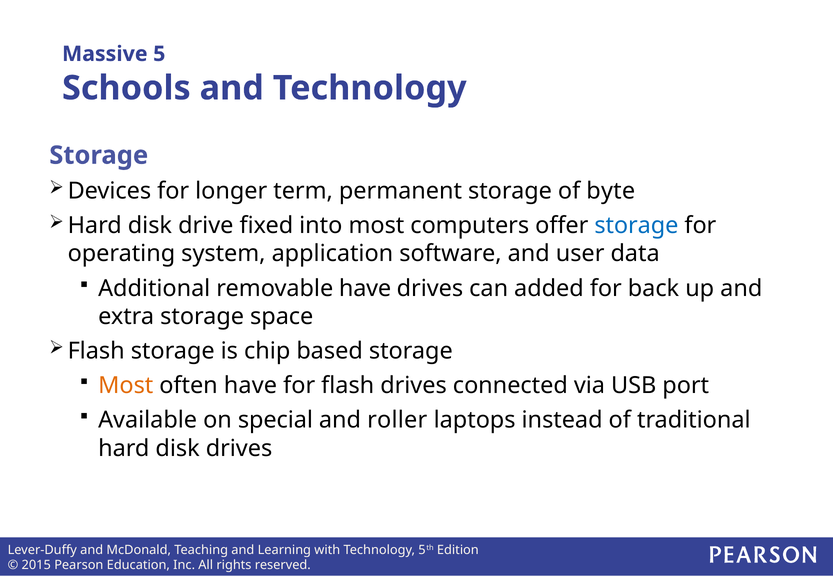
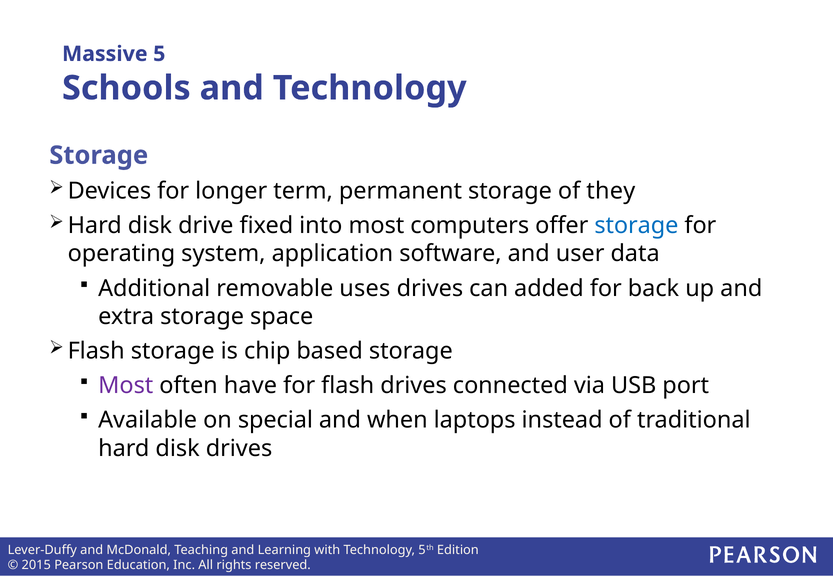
byte: byte -> they (611, 191)
removable have: have -> uses (365, 289)
Most colour: orange -> purple (126, 386)
roller: roller -> when (397, 421)
